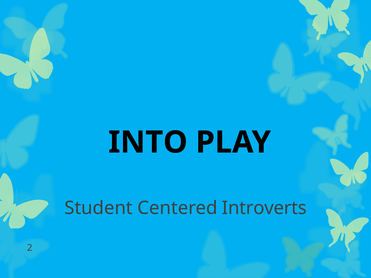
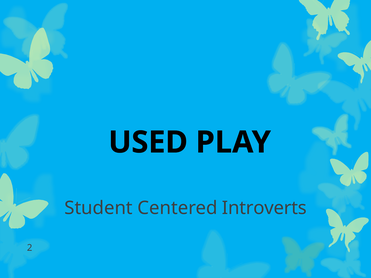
INTO: INTO -> USED (148, 142)
